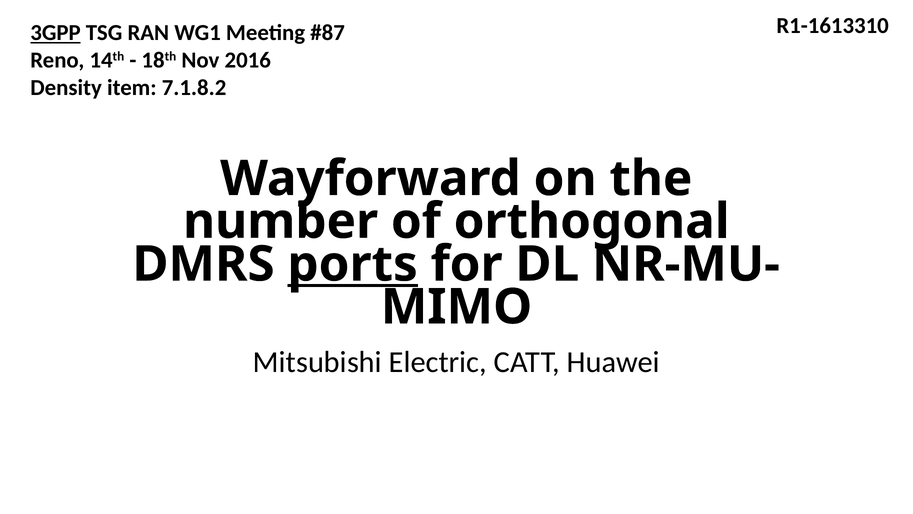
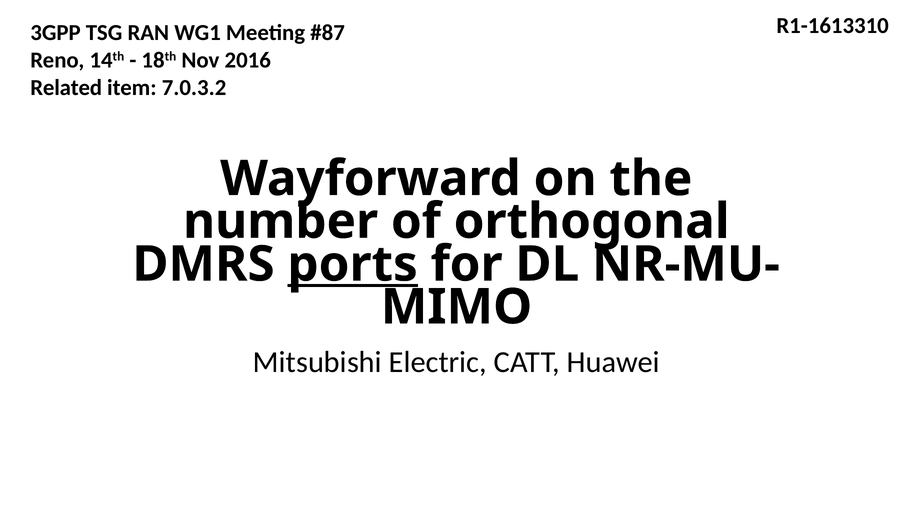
3GPP underline: present -> none (56, 33)
Density: Density -> Related (66, 87)
7.1.8.2: 7.1.8.2 -> 7.0.3.2 (194, 87)
